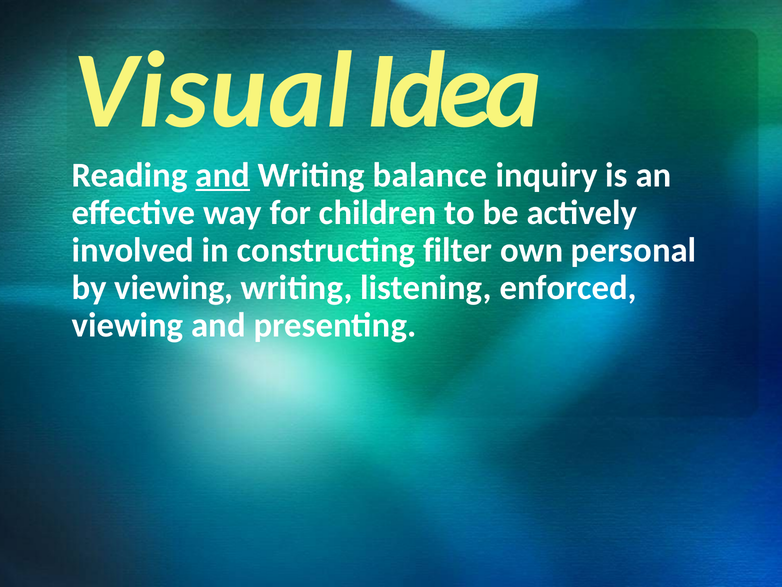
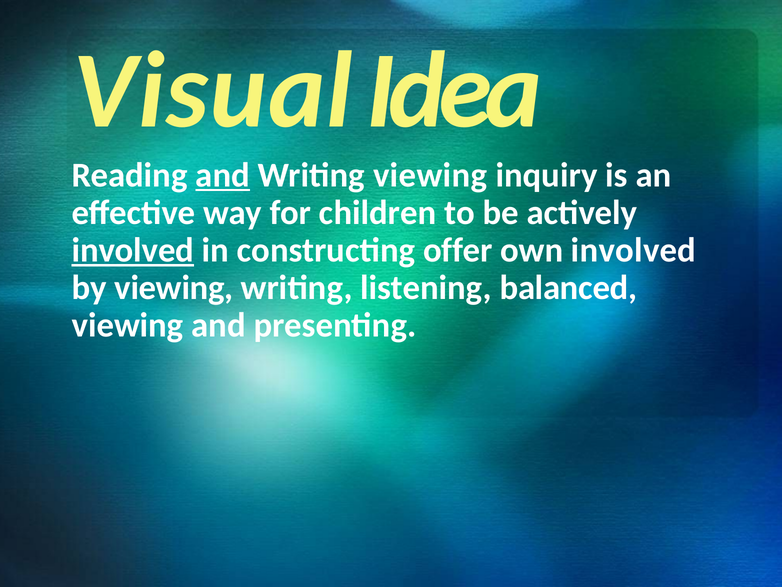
Writing balance: balance -> viewing (430, 175)
involved underline: none -> present (133, 250)
filter: filter -> offer (458, 250)
own personal: personal -> involved (634, 250)
enforced: enforced -> balanced (568, 288)
